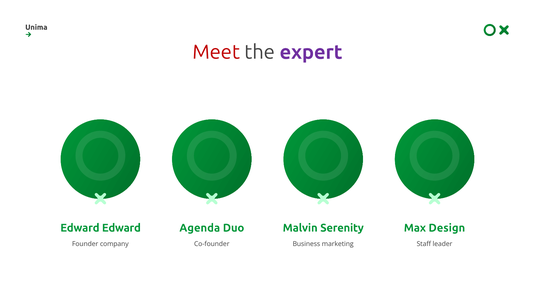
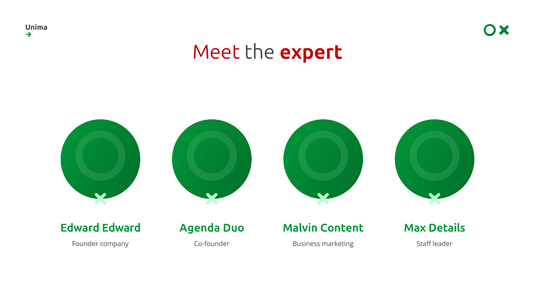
expert colour: purple -> red (311, 52)
Serenity: Serenity -> Content (342, 228)
Design: Design -> Details (447, 228)
